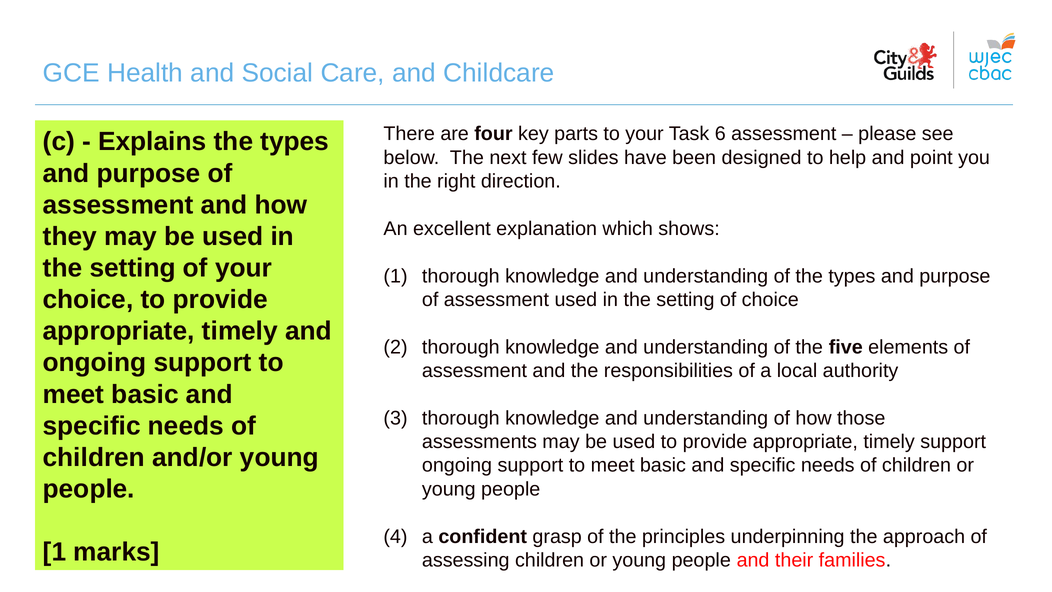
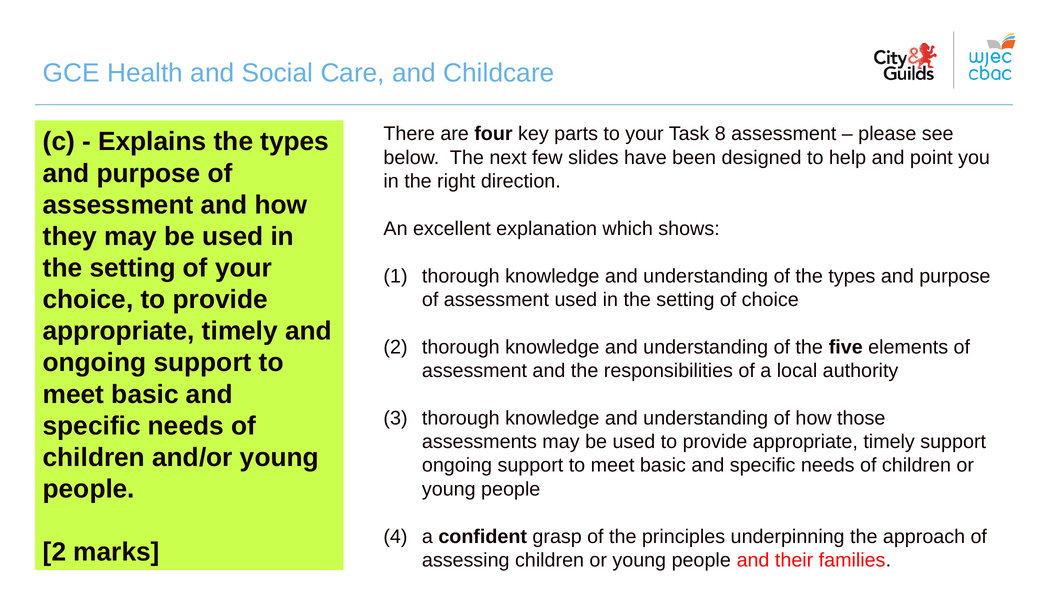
6: 6 -> 8 (720, 134)
1: 1 -> 2 (55, 552)
